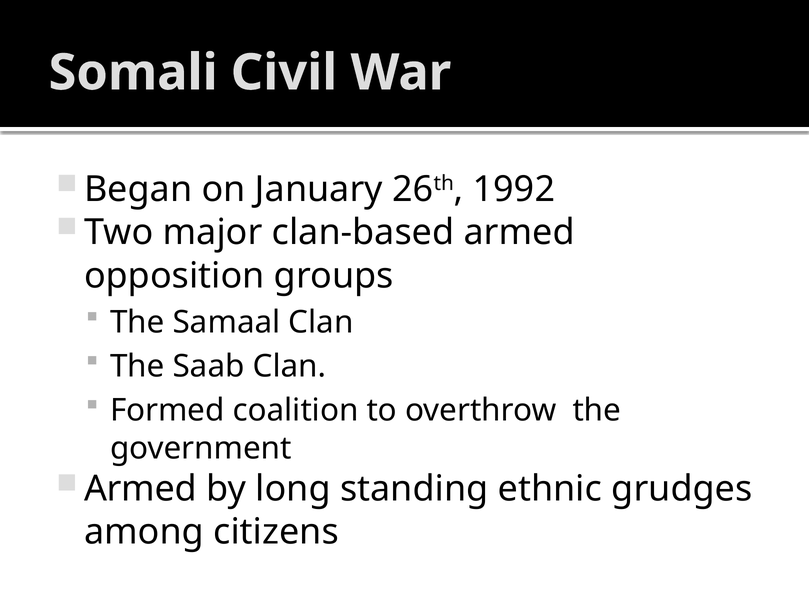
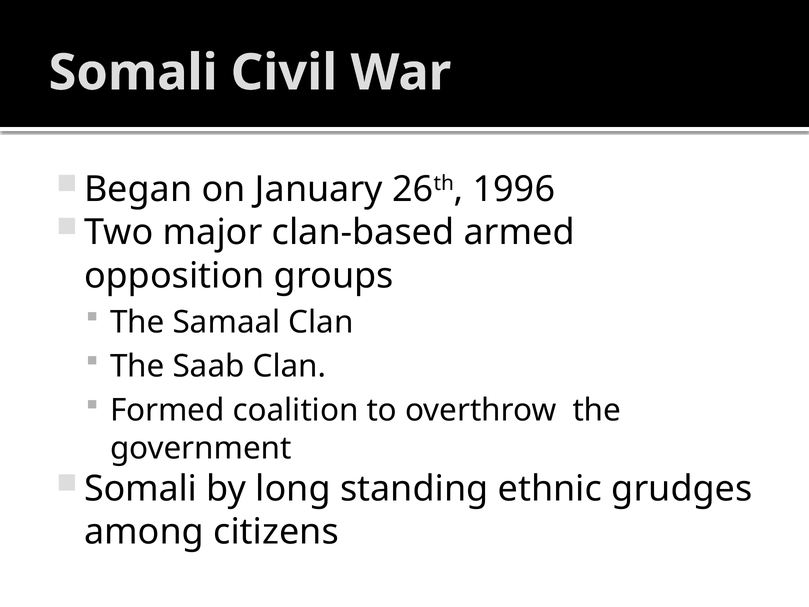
1992: 1992 -> 1996 (514, 189)
Armed: Armed -> Somali (141, 489)
